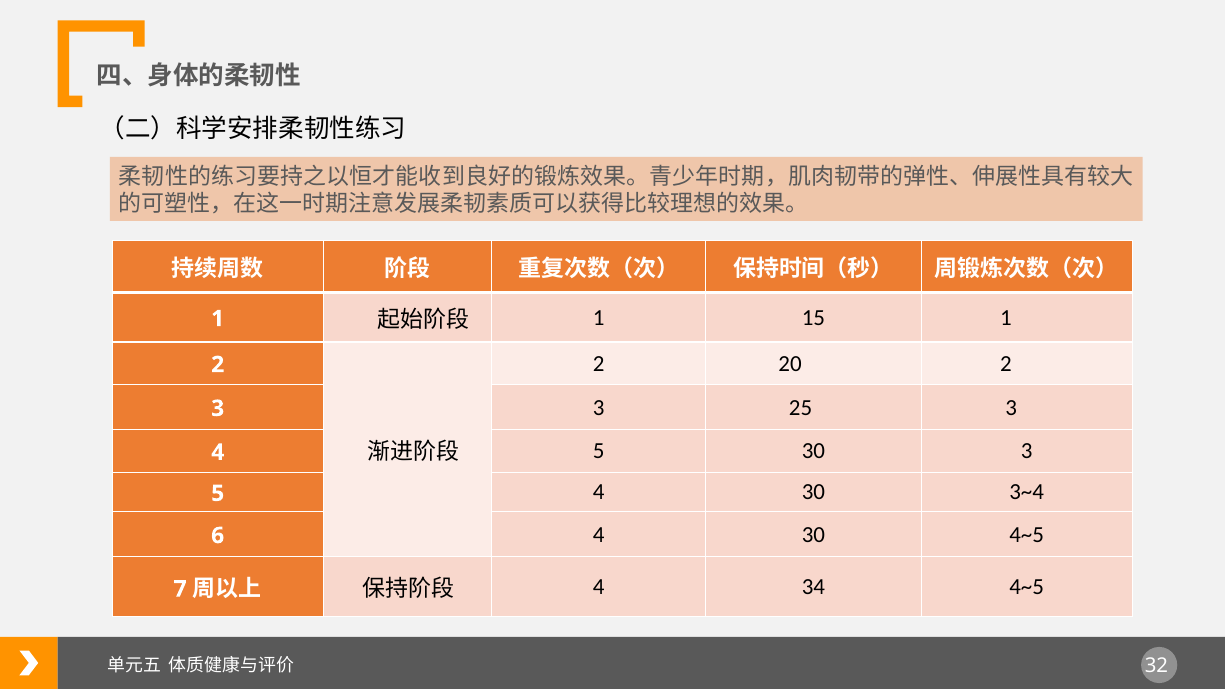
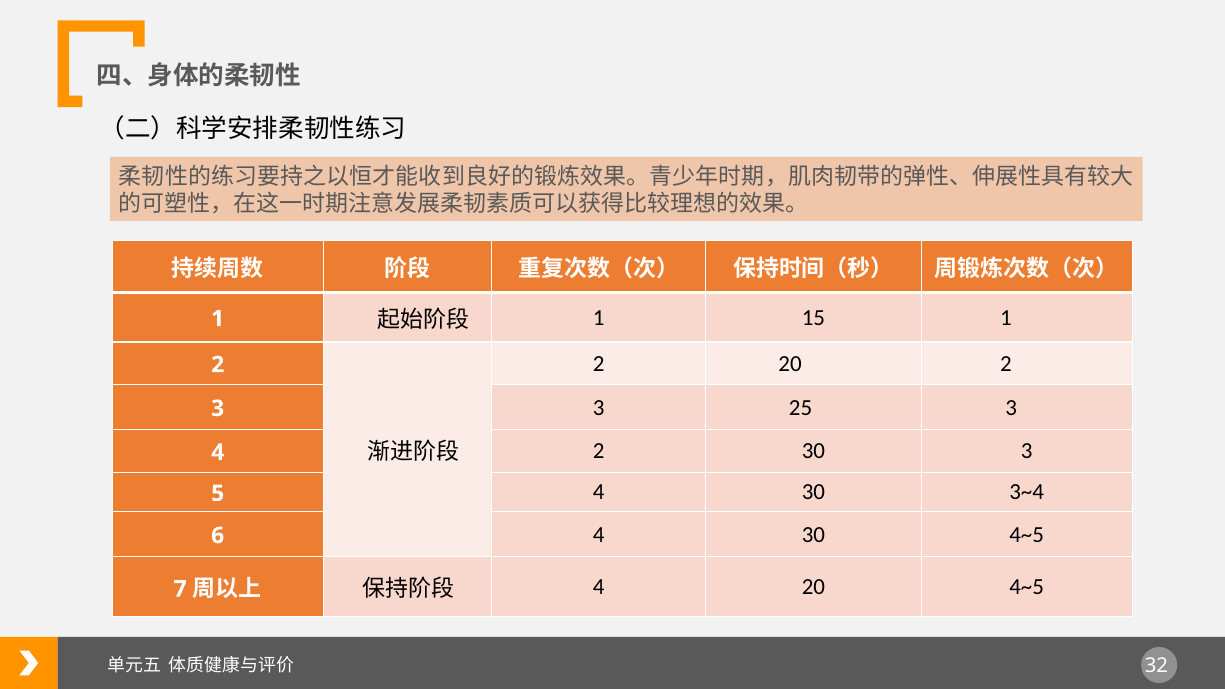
4 5: 5 -> 2 (599, 451)
4 34: 34 -> 20 (813, 587)
